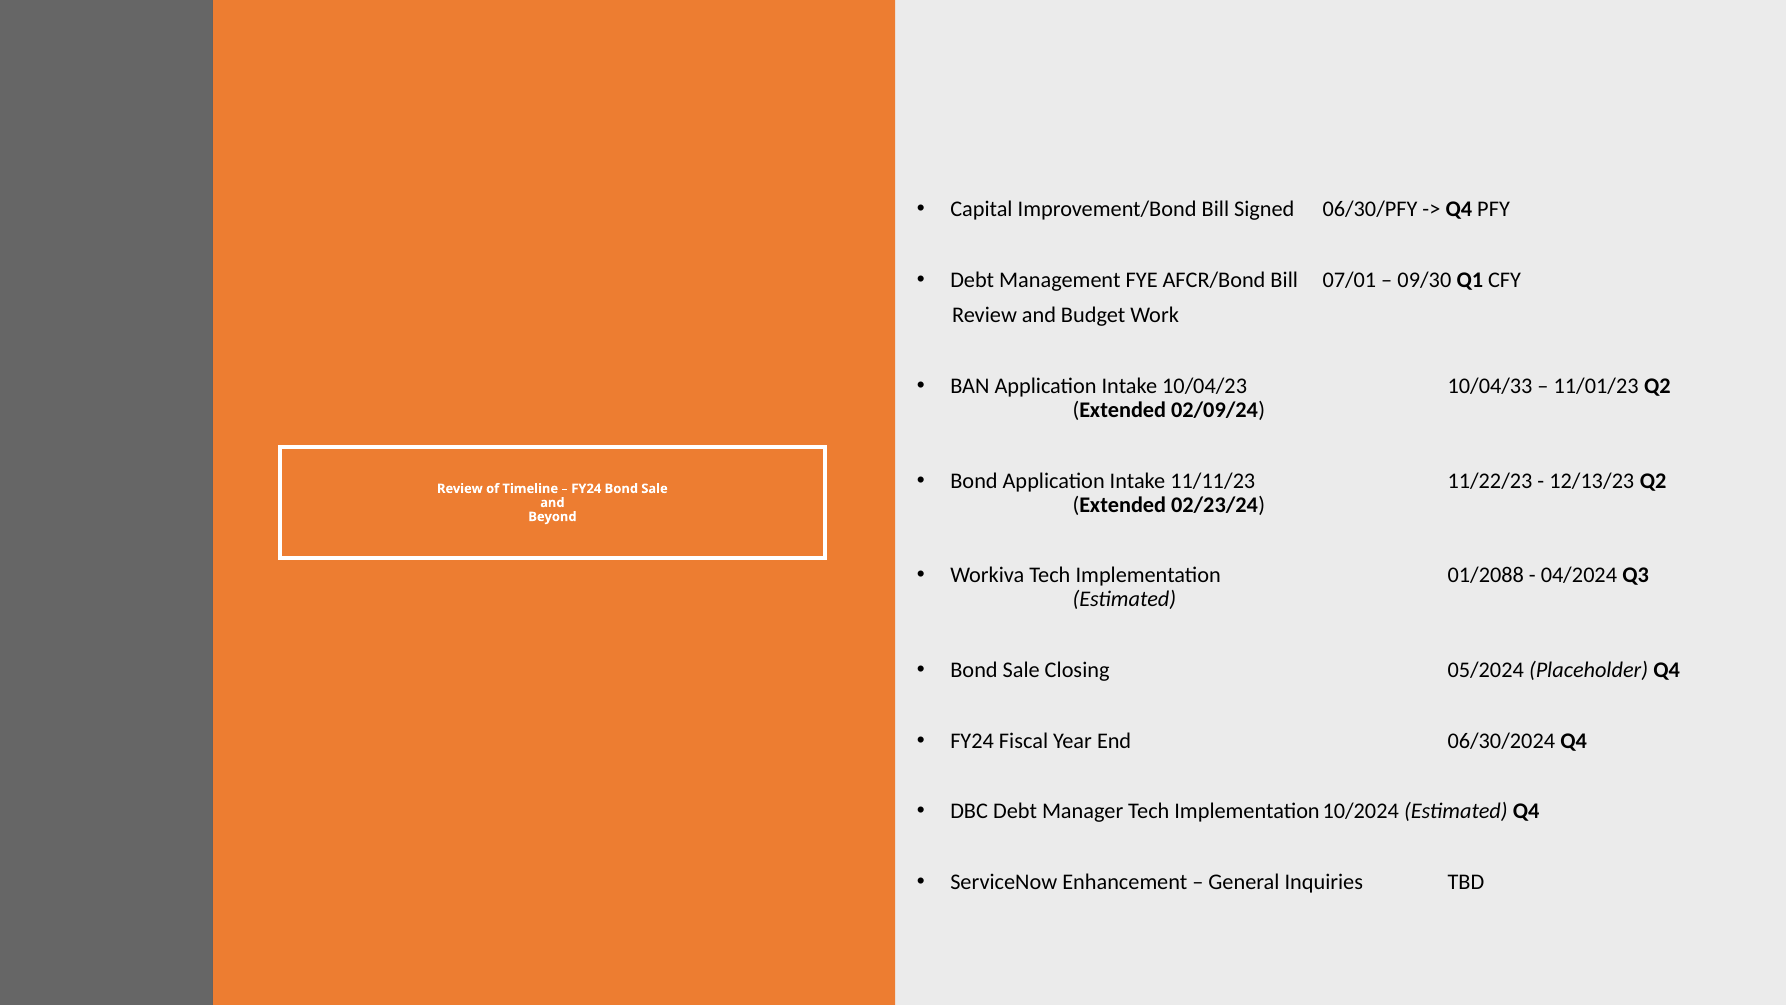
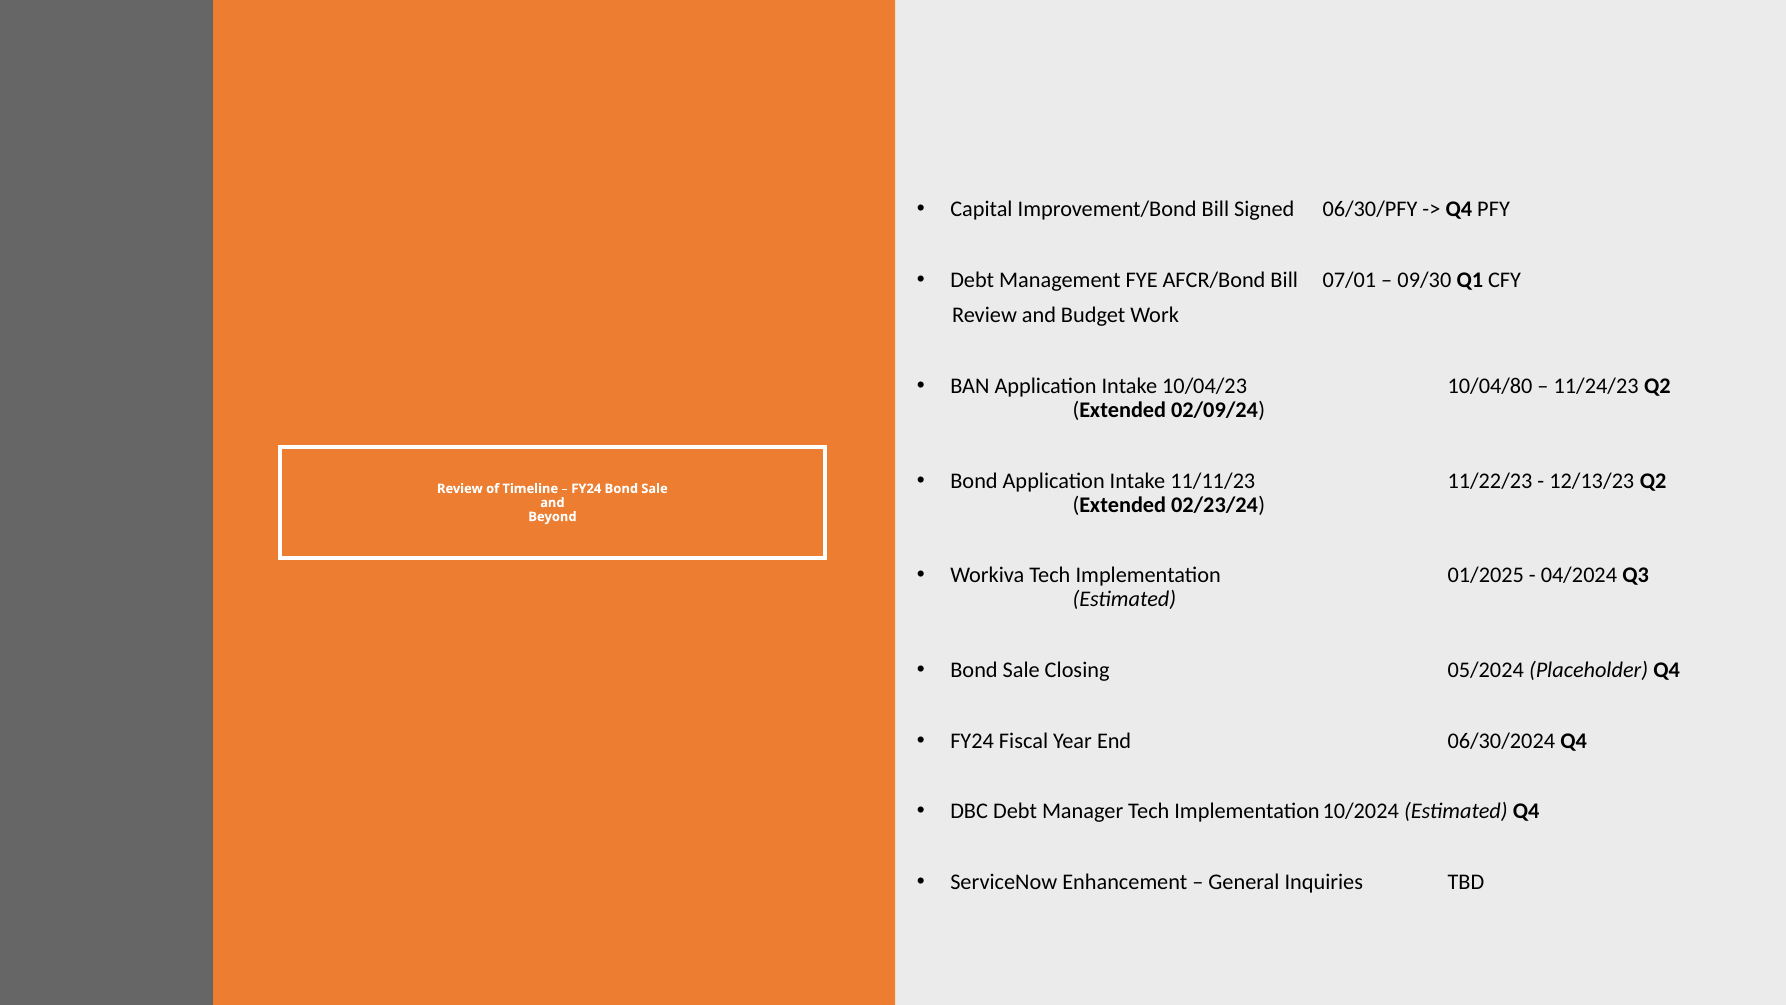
10/04/33: 10/04/33 -> 10/04/80 (1490, 386)
11/01/23: 11/01/23 -> 11/24/23 (1596, 386)
01/2088: 01/2088 -> 01/2025 (1486, 575)
